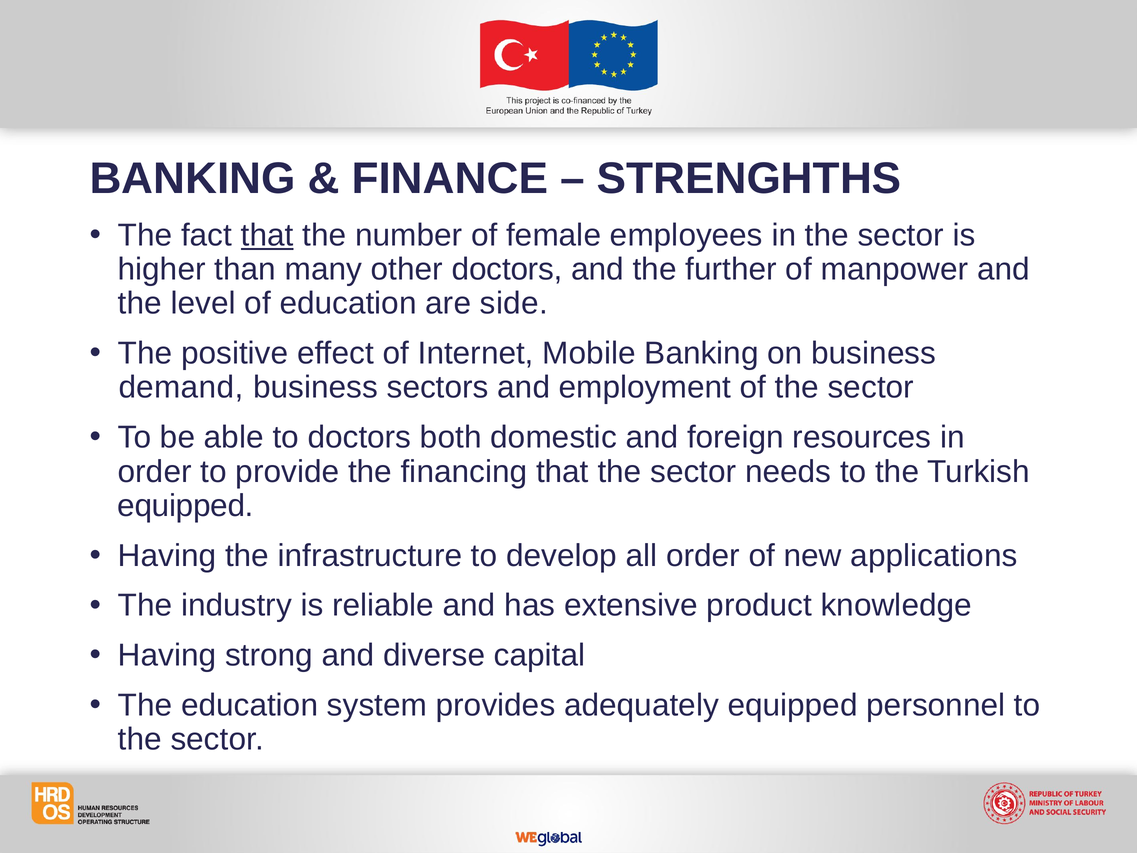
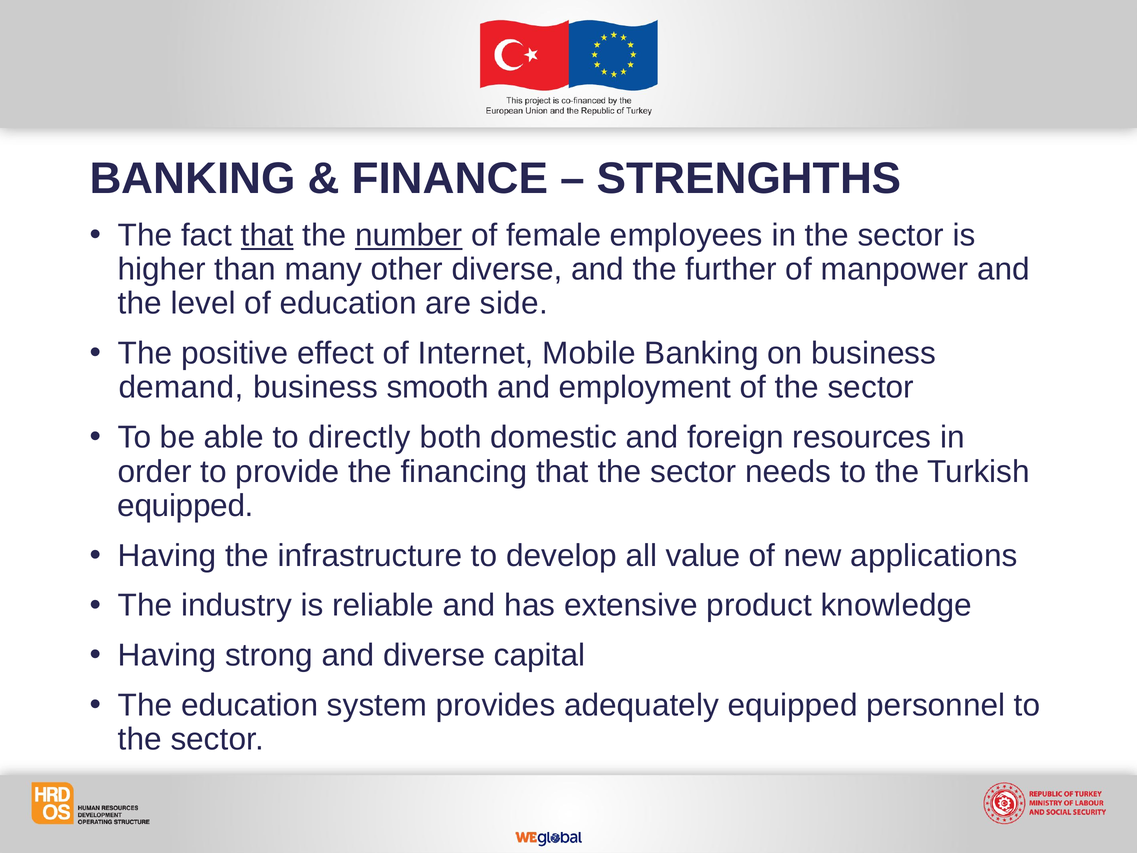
number underline: none -> present (409, 235)
other doctors: doctors -> diverse (507, 269)
sectors: sectors -> smooth (438, 387)
to doctors: doctors -> directly (359, 437)
all order: order -> value (703, 555)
